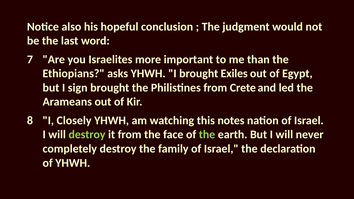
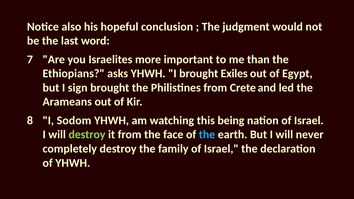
Closely: Closely -> Sodom (74, 120)
notes: notes -> being (231, 120)
the colour: light green -> light blue (207, 135)
